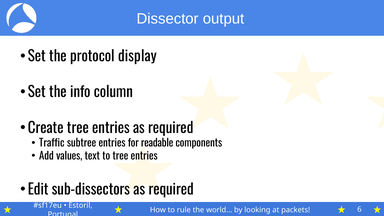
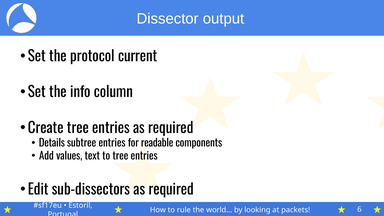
display: display -> current (138, 56)
Traffic: Traffic -> Details (52, 143)
